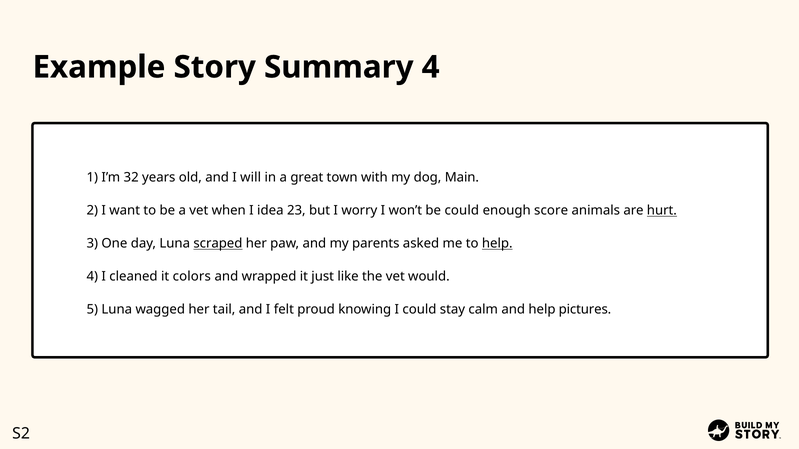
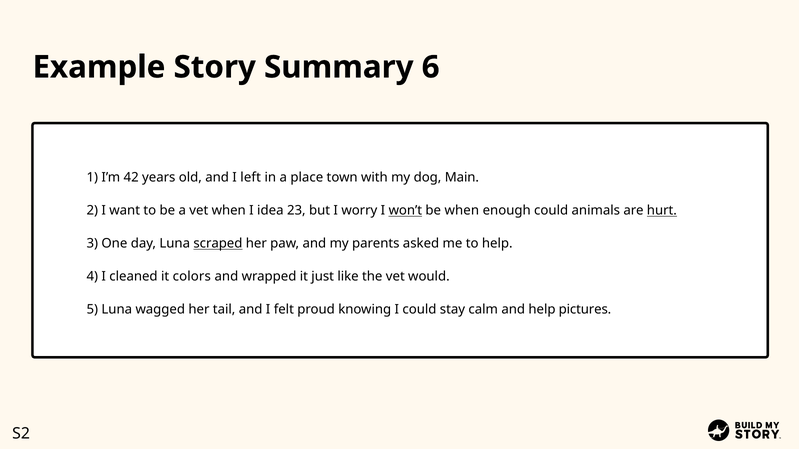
Summary 4: 4 -> 6 (431, 67)
32: 32 -> 42 (131, 178)
will: will -> left (251, 178)
great: great -> place (307, 178)
won’t underline: none -> present (405, 211)
be could: could -> when (462, 211)
enough score: score -> could (551, 211)
help underline: present -> none (497, 244)
